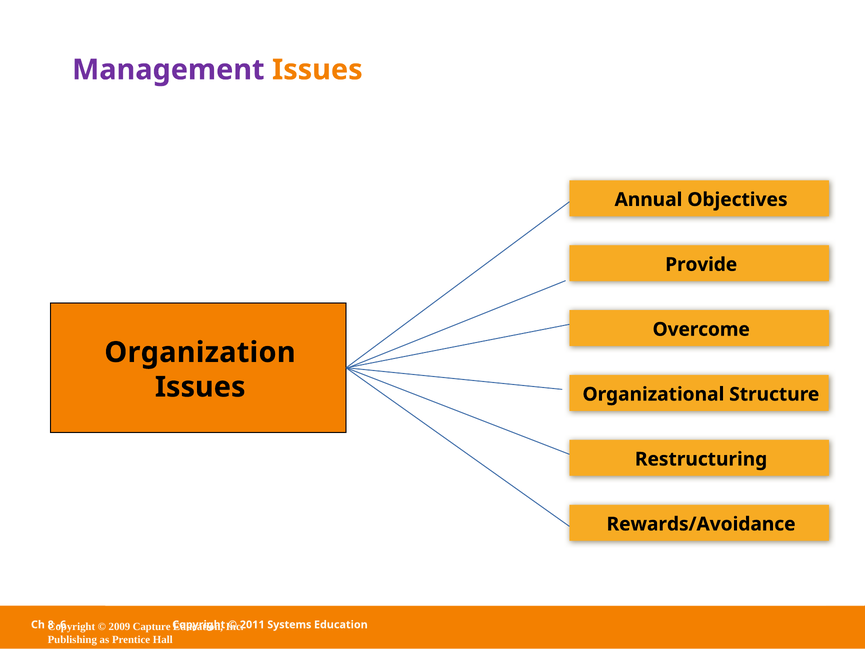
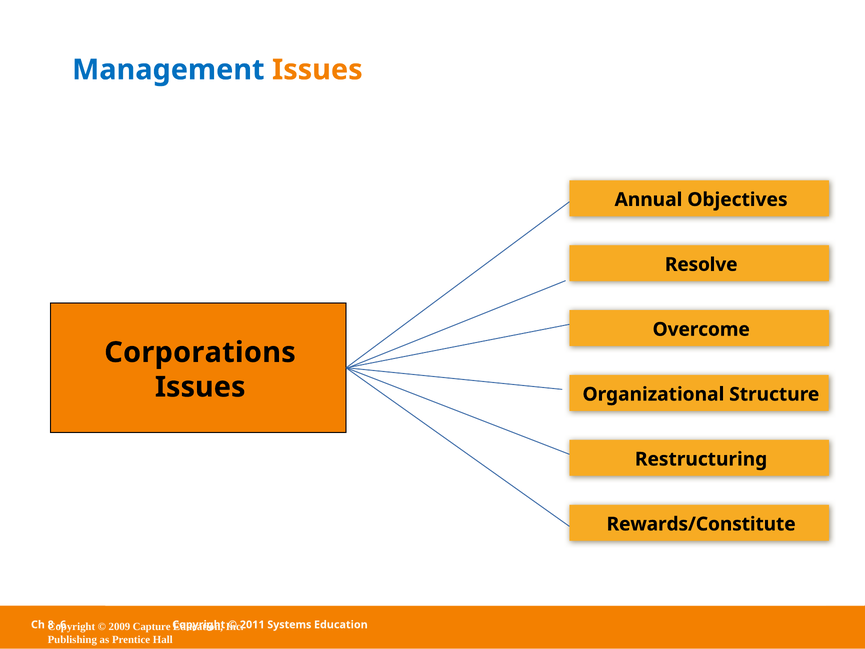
Management colour: purple -> blue (168, 70)
Provide: Provide -> Resolve (701, 264)
Organization: Organization -> Corporations (200, 352)
Rewards/Avoidance: Rewards/Avoidance -> Rewards/Constitute (701, 524)
